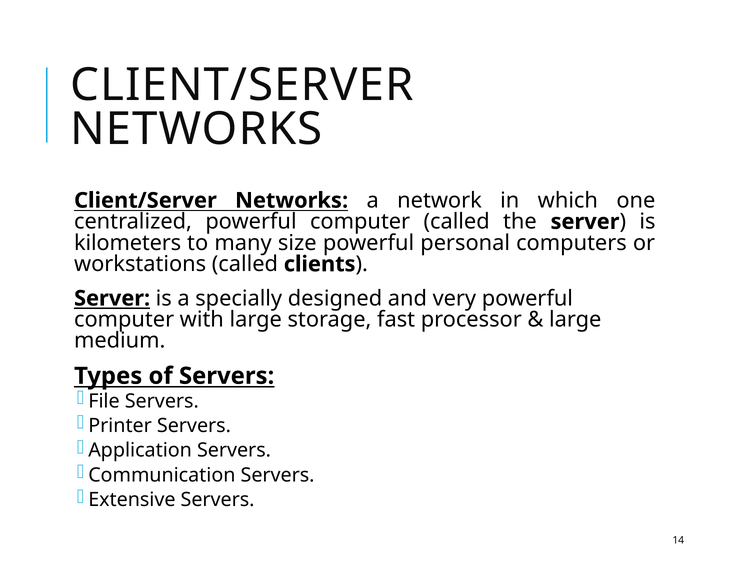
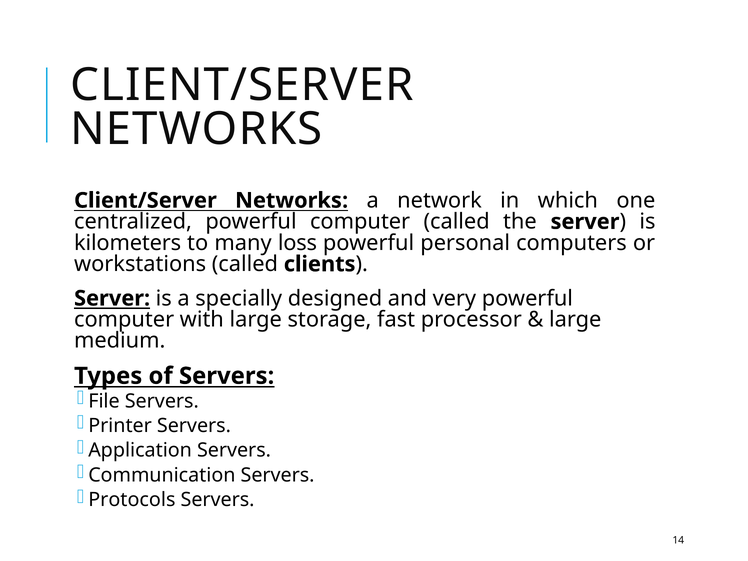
size: size -> loss (297, 243)
Extensive: Extensive -> Protocols (132, 500)
